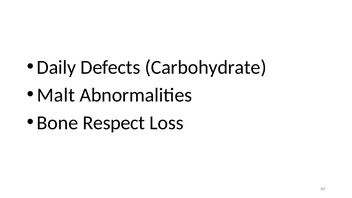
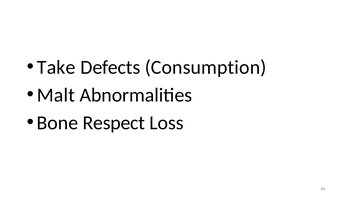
Daily: Daily -> Take (56, 67)
Carbohydrate: Carbohydrate -> Consumption (206, 67)
